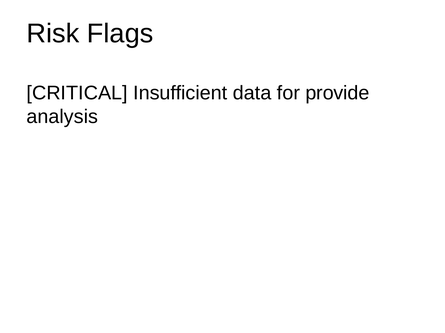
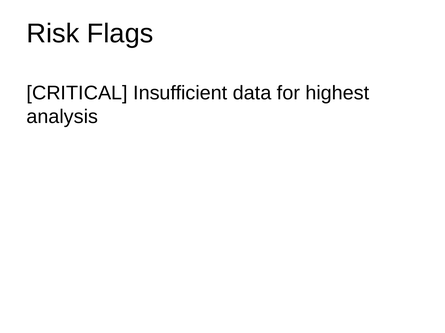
provide: provide -> highest (337, 93)
